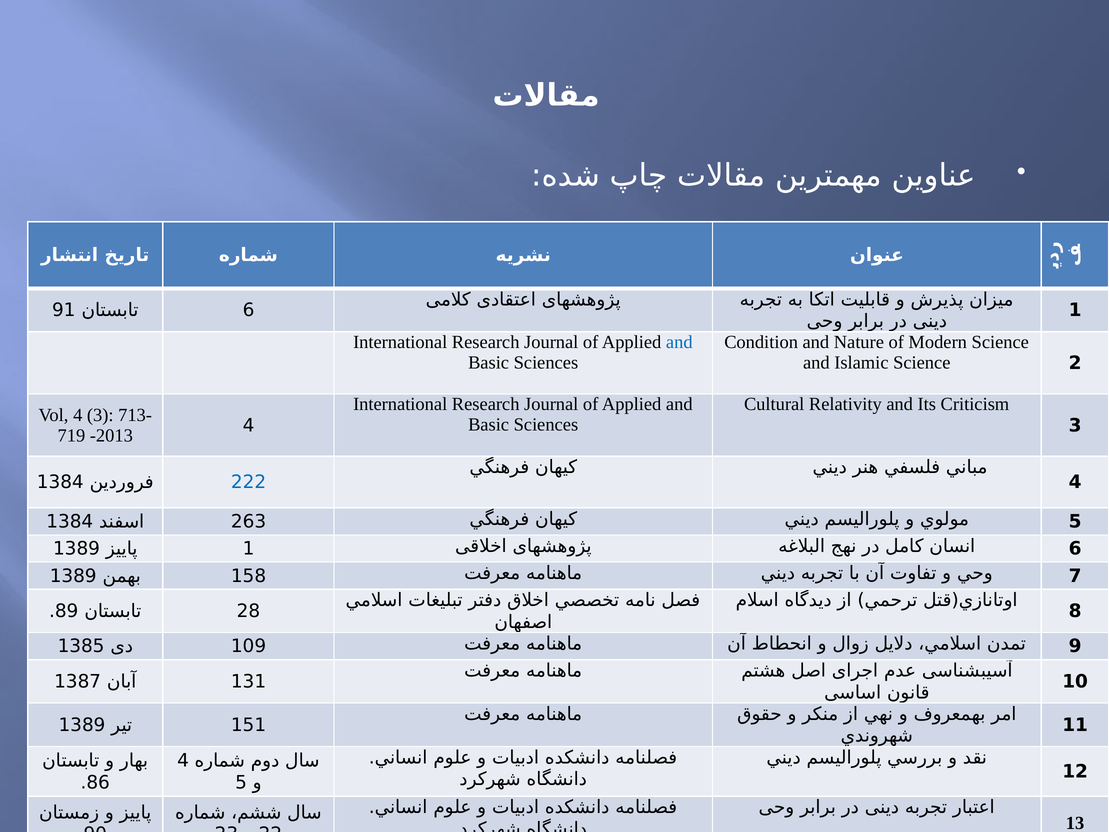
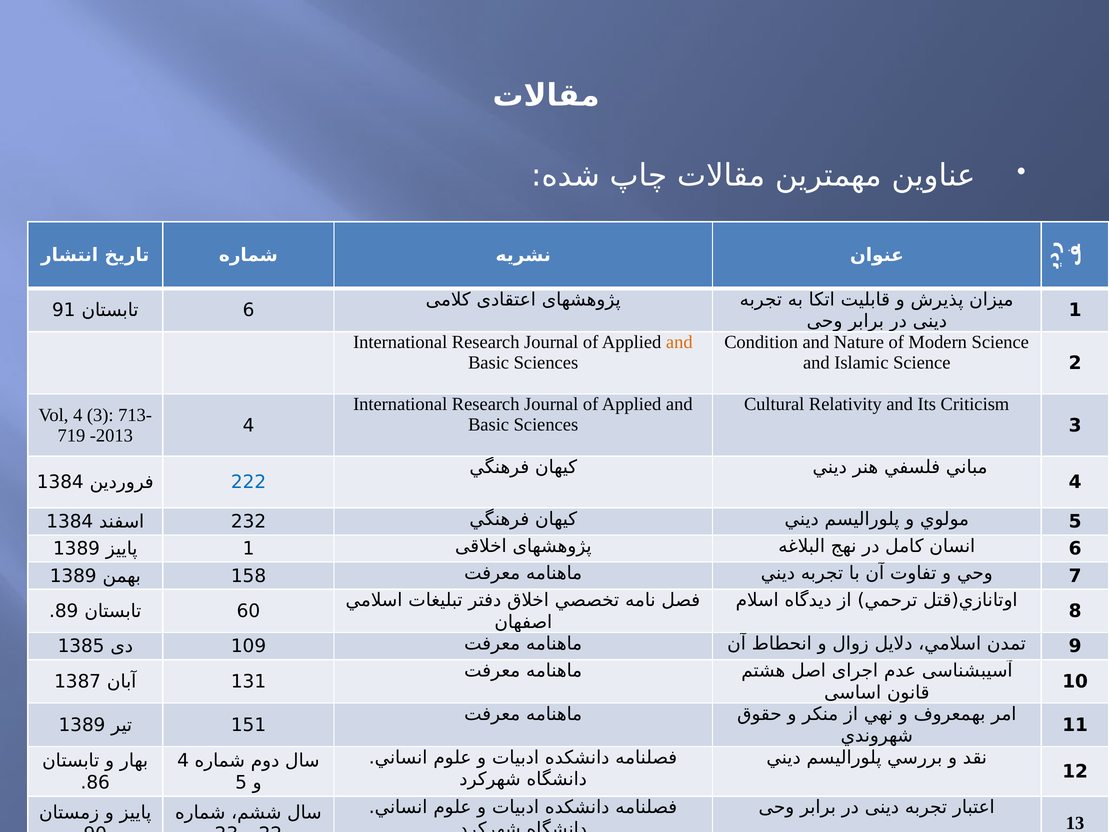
and colour: blue -> orange (679, 342)
263: 263 -> 232 (249, 522)
28: 28 -> 60 (248, 611)
